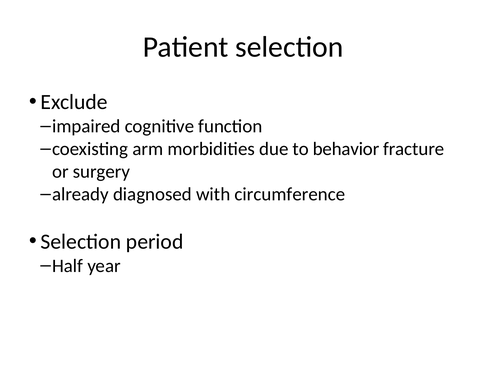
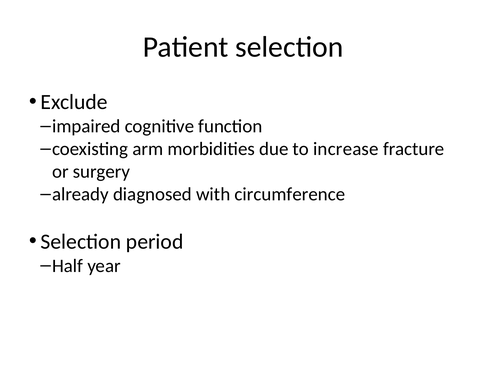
behavior: behavior -> increase (346, 149)
